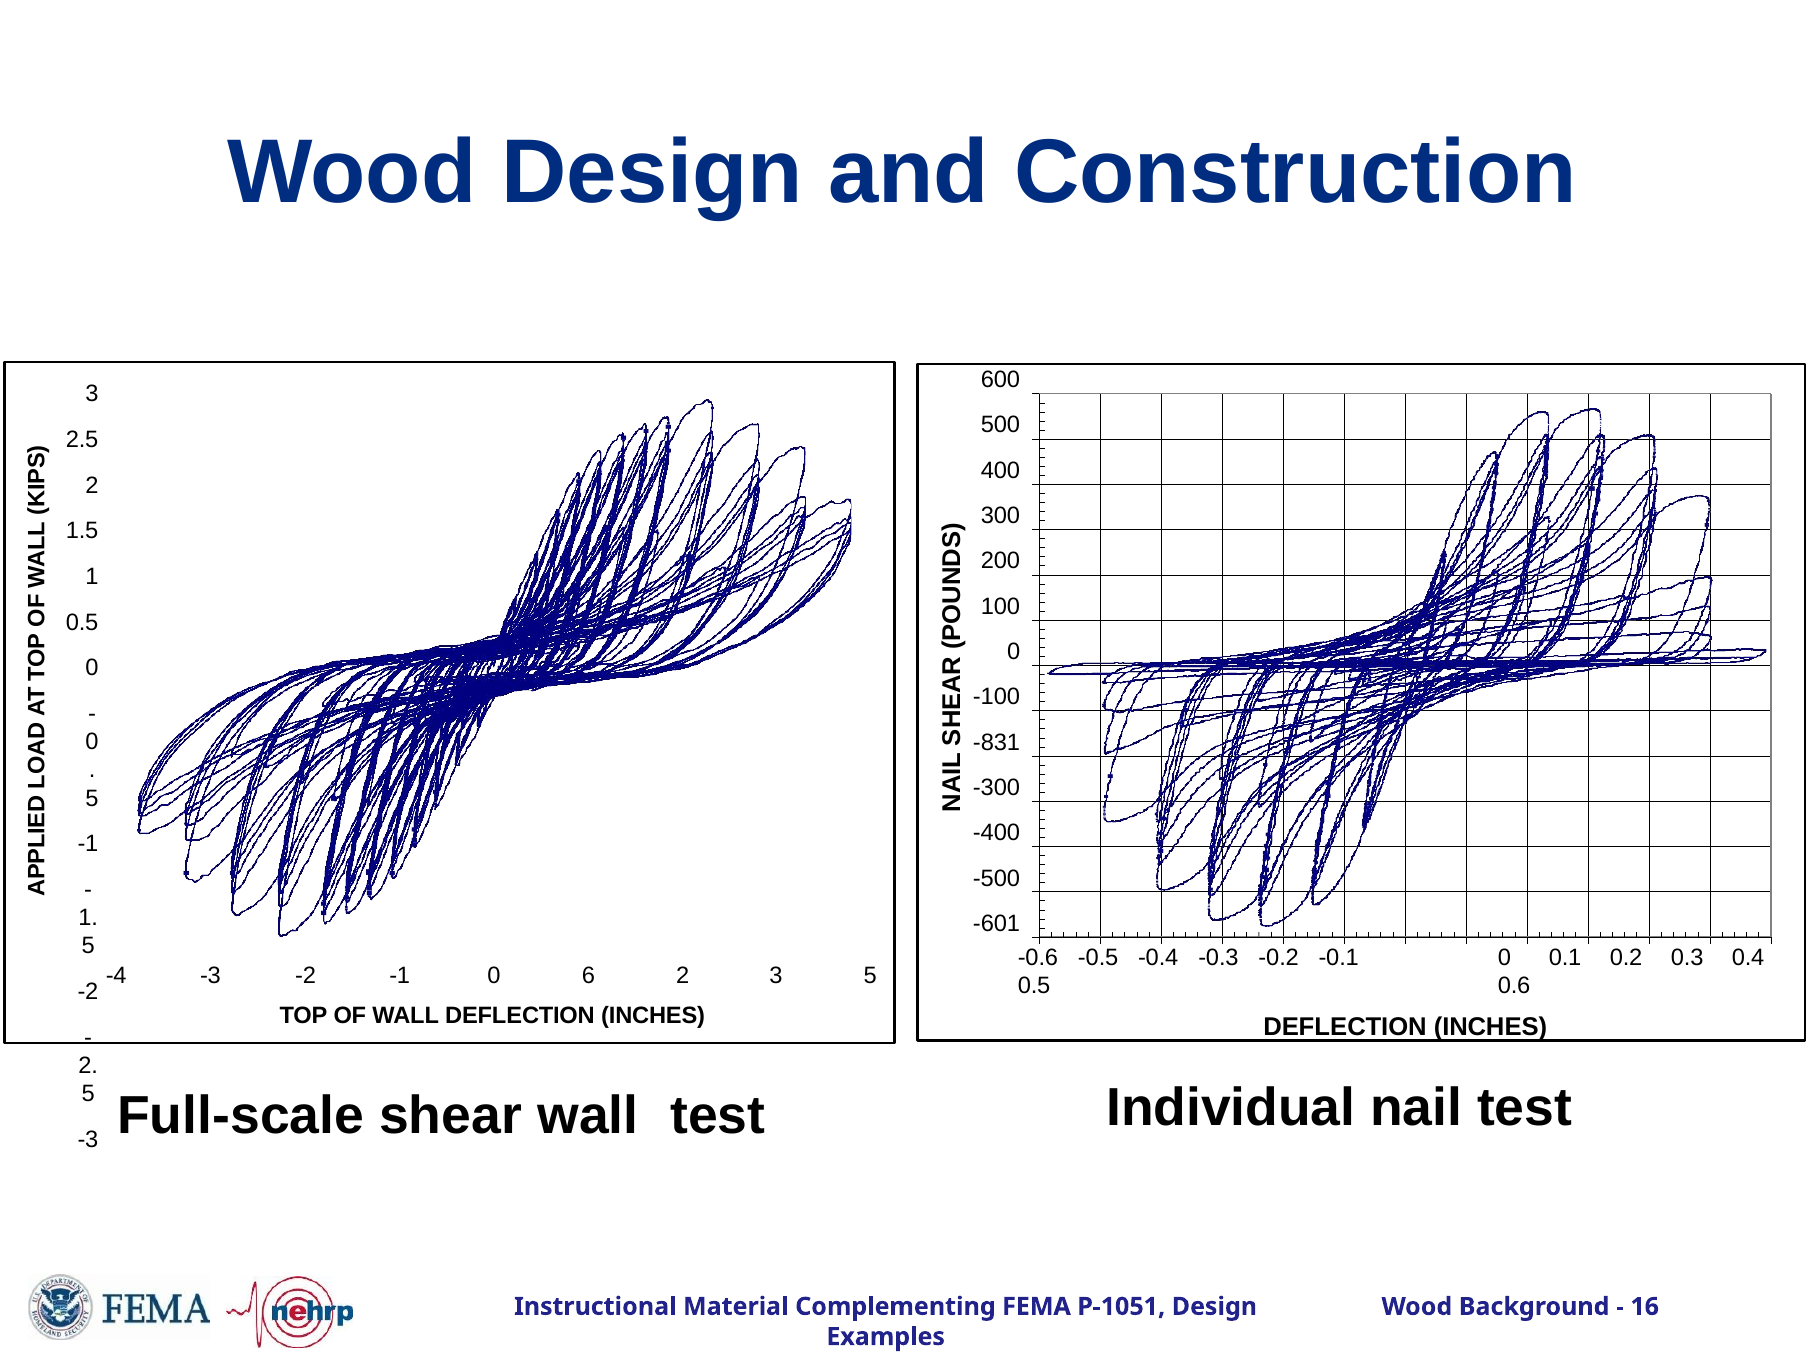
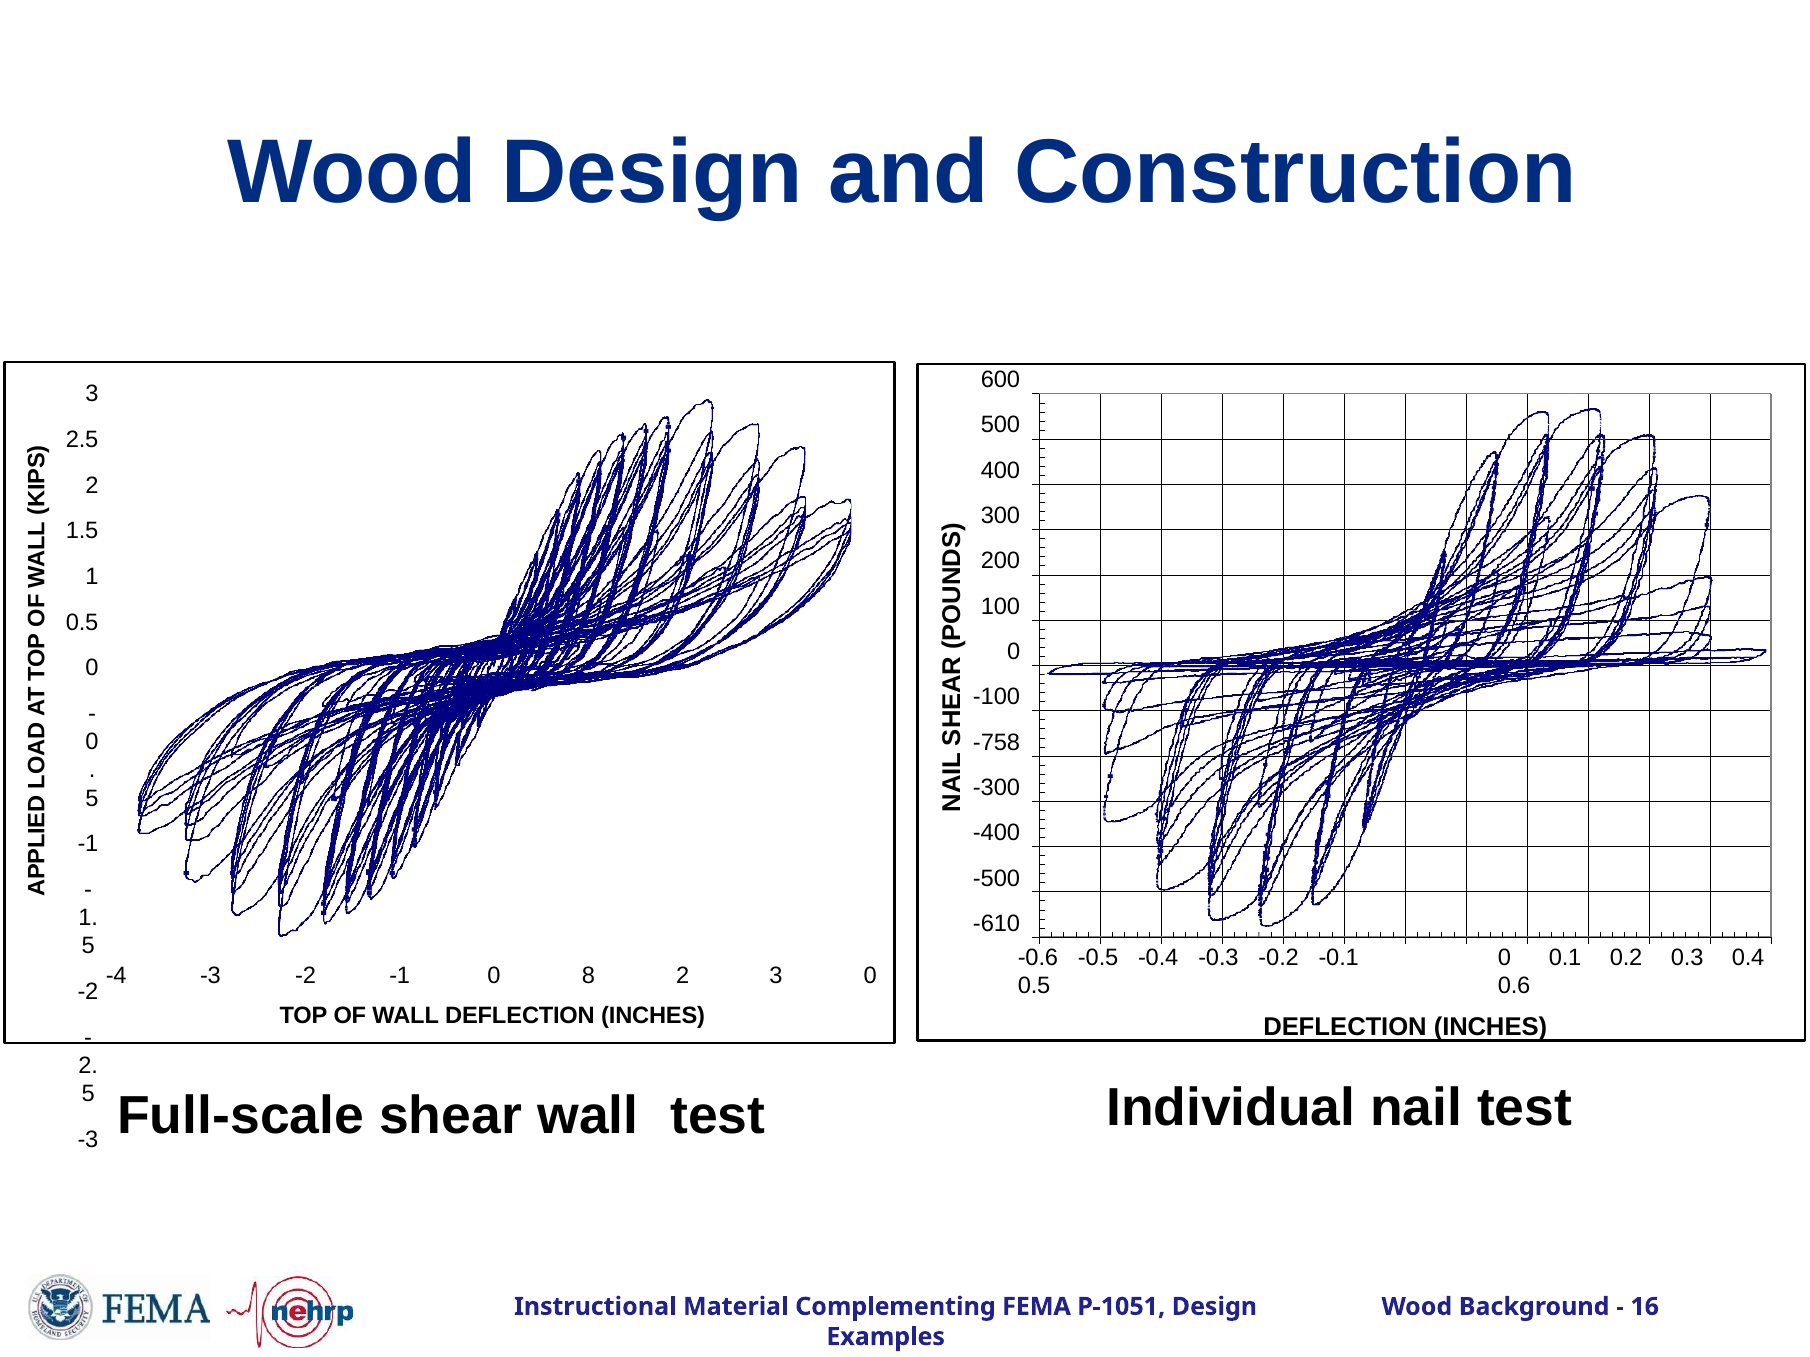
-831: -831 -> -758 (997, 742)
-601: -601 -> -610 (997, 924)
6: 6 -> 8 (588, 977)
3 5: 5 -> 0 (870, 976)
